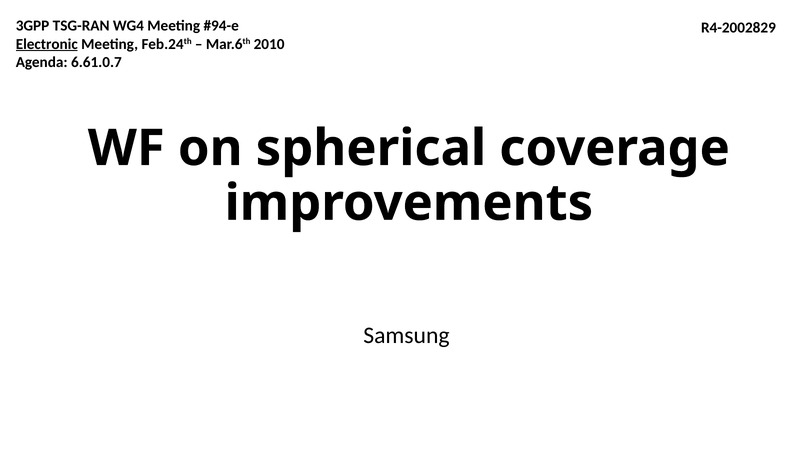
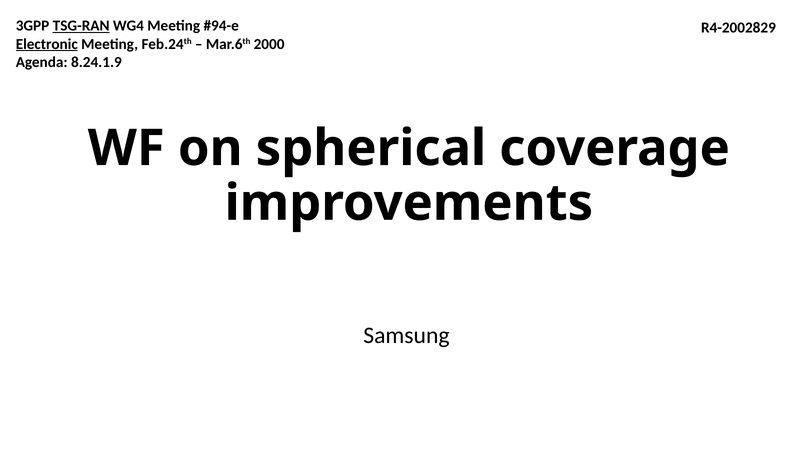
TSG-RAN underline: none -> present (81, 26)
2010: 2010 -> 2000 (269, 44)
6.61.0.7: 6.61.0.7 -> 8.24.1.9 (96, 62)
